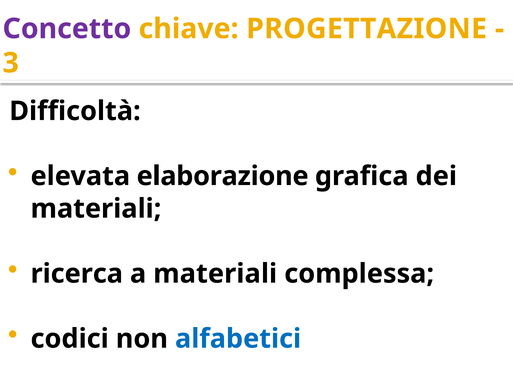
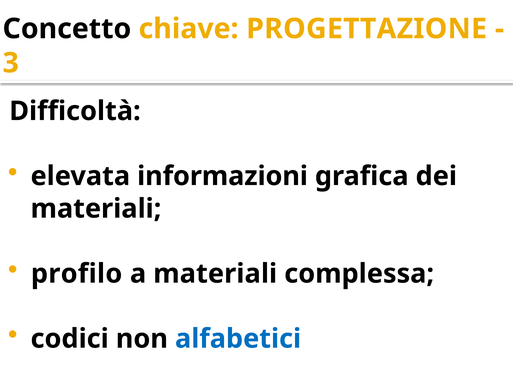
Concetto colour: purple -> black (67, 29)
elaborazione: elaborazione -> informazioni (223, 176)
ricerca: ricerca -> profilo (77, 274)
